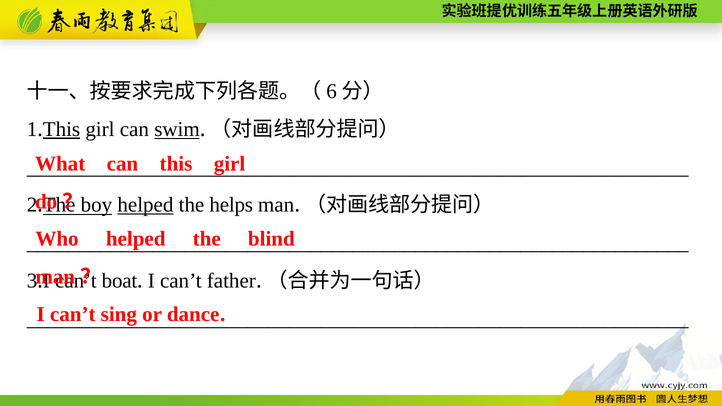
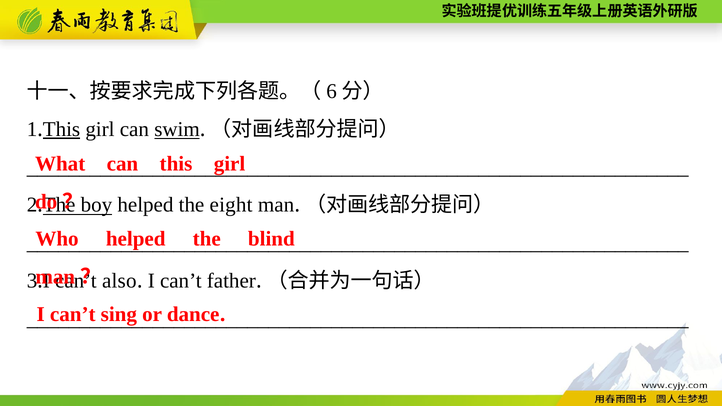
helped underline: present -> none (145, 205)
helps: helps -> eight (231, 205)
boat: boat -> also (119, 281)
